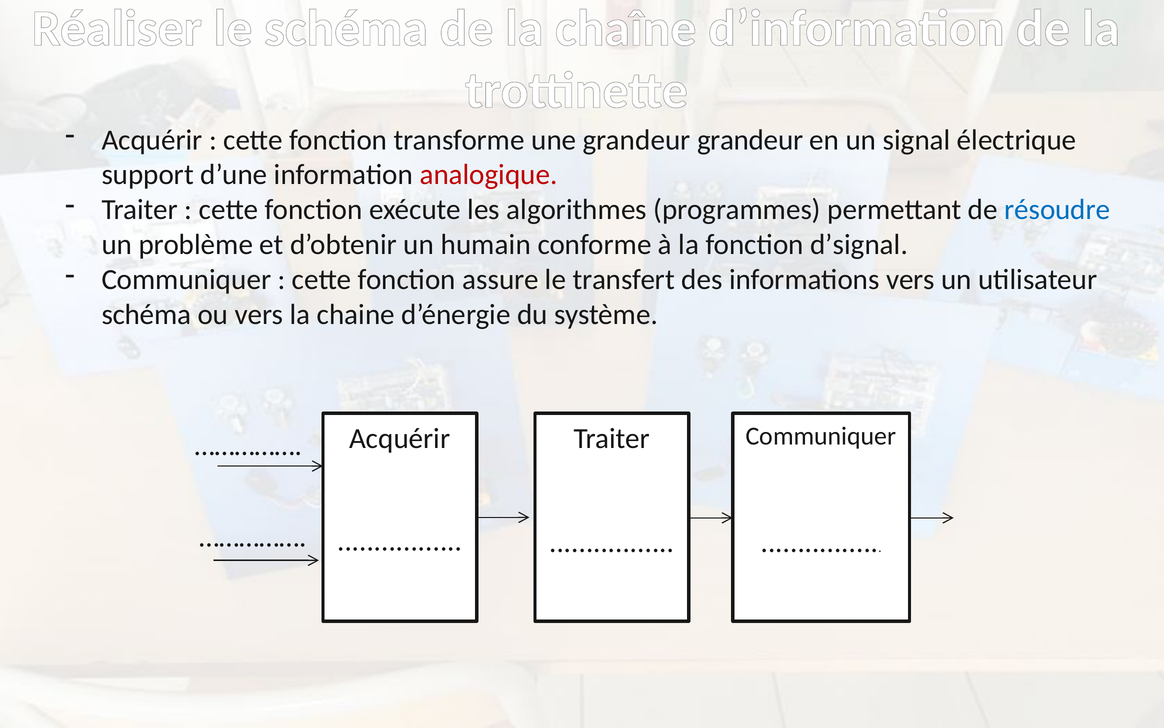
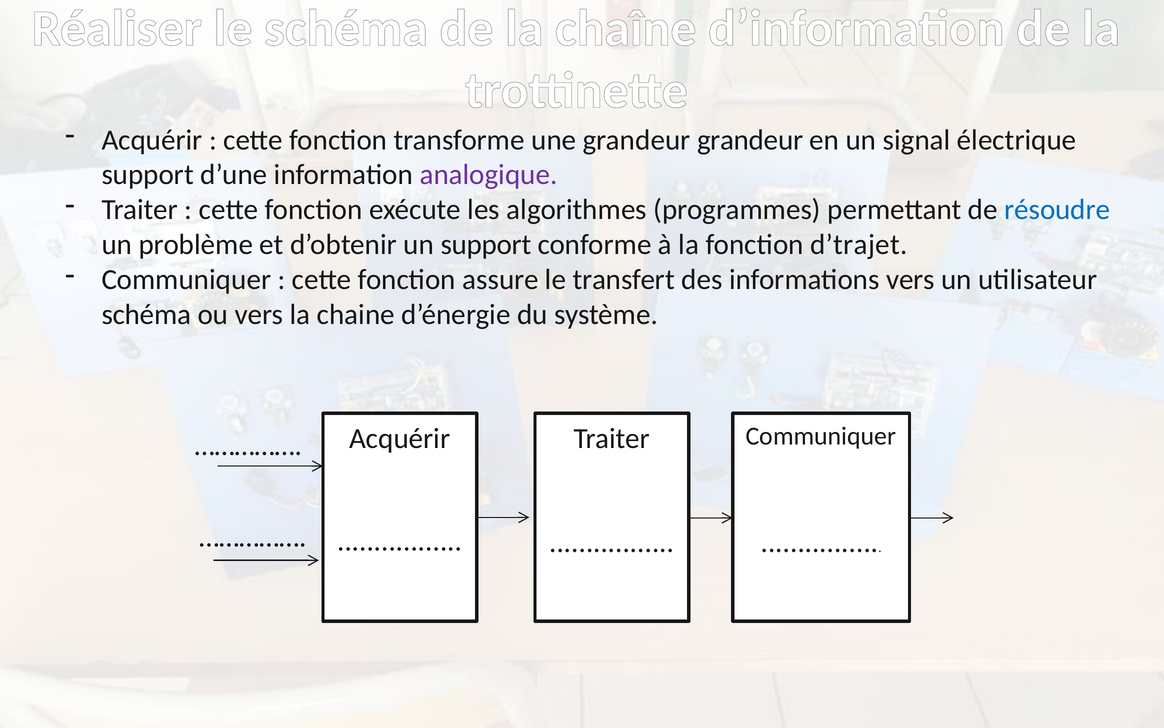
analogique colour: red -> purple (489, 175)
un humain: humain -> support (486, 245)
d’signal: d’signal -> d’trajet (859, 245)
